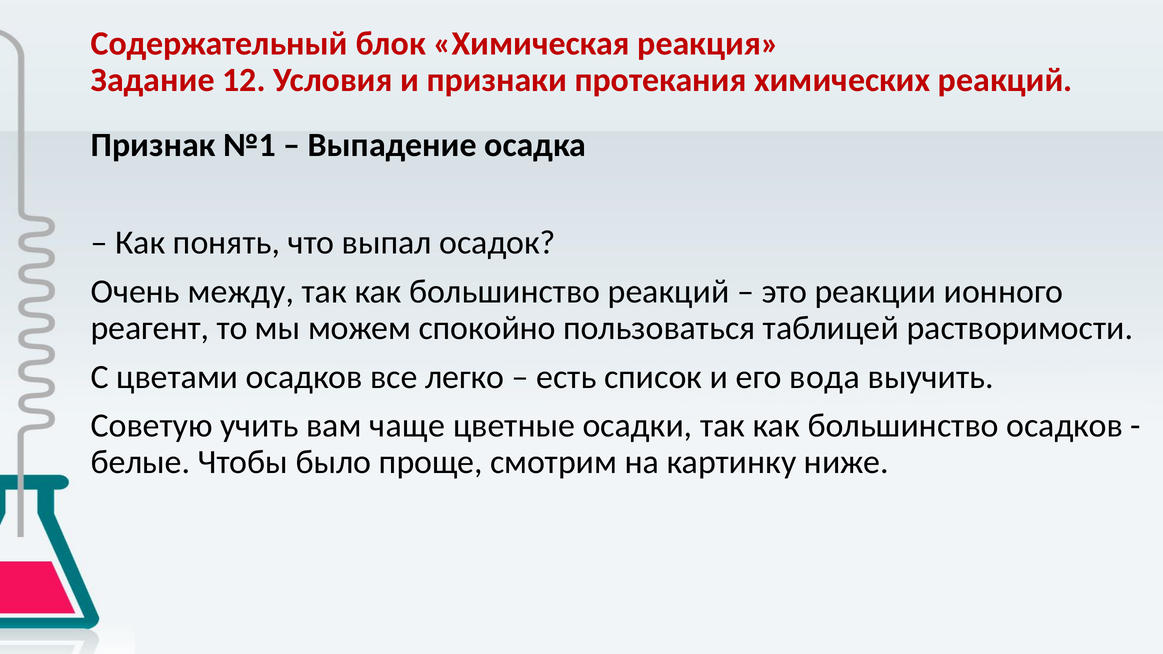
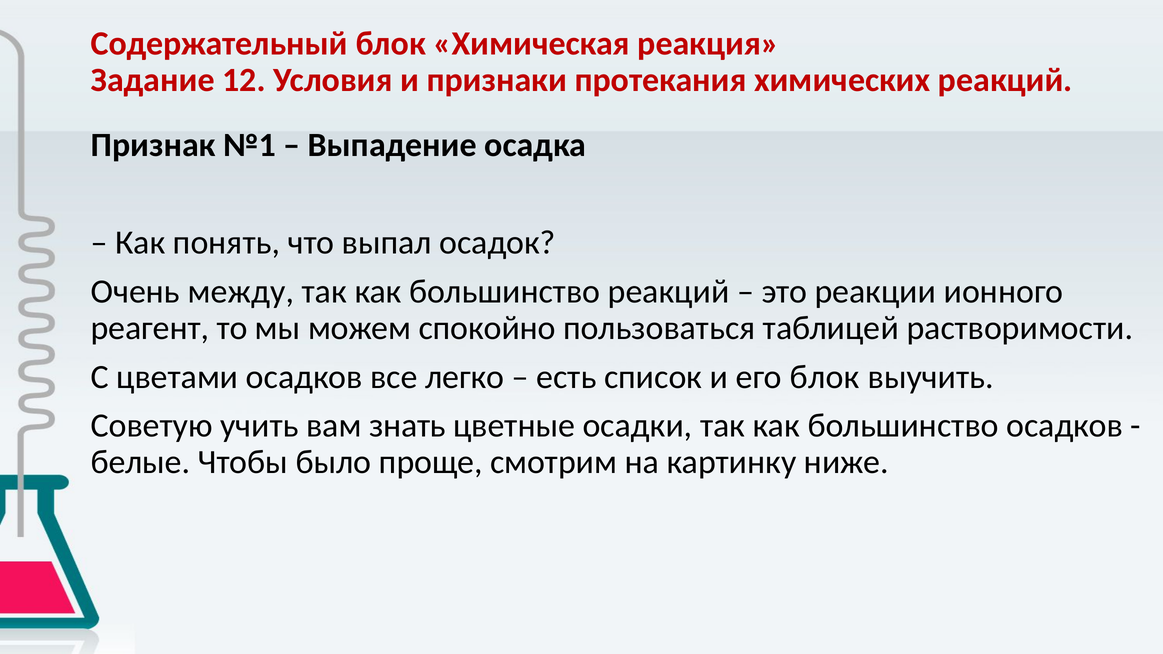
его вода: вода -> блок (825, 377)
чаще: чаще -> знать (408, 426)
